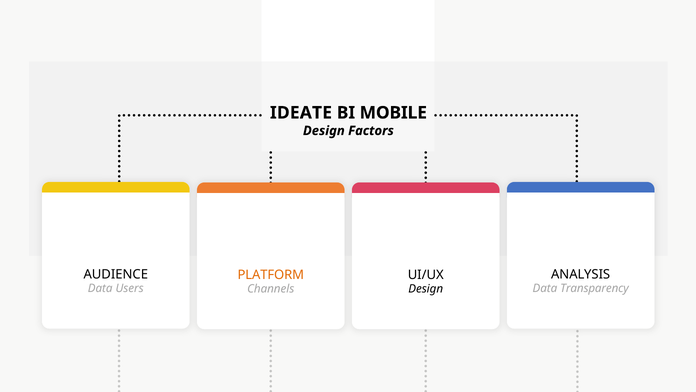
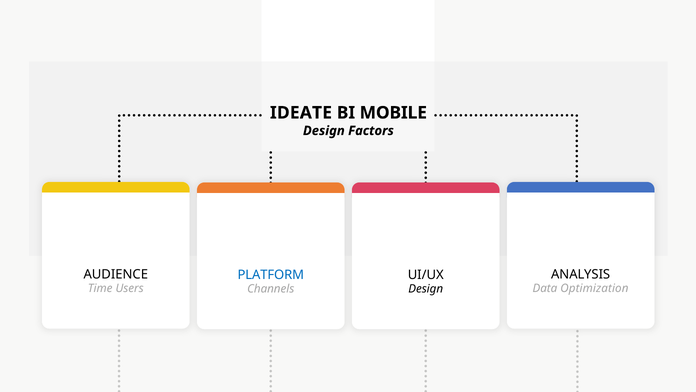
PLATFORM colour: orange -> blue (271, 275)
Data: Data -> Time (100, 288)
Transparency: Transparency -> Optimization (594, 288)
